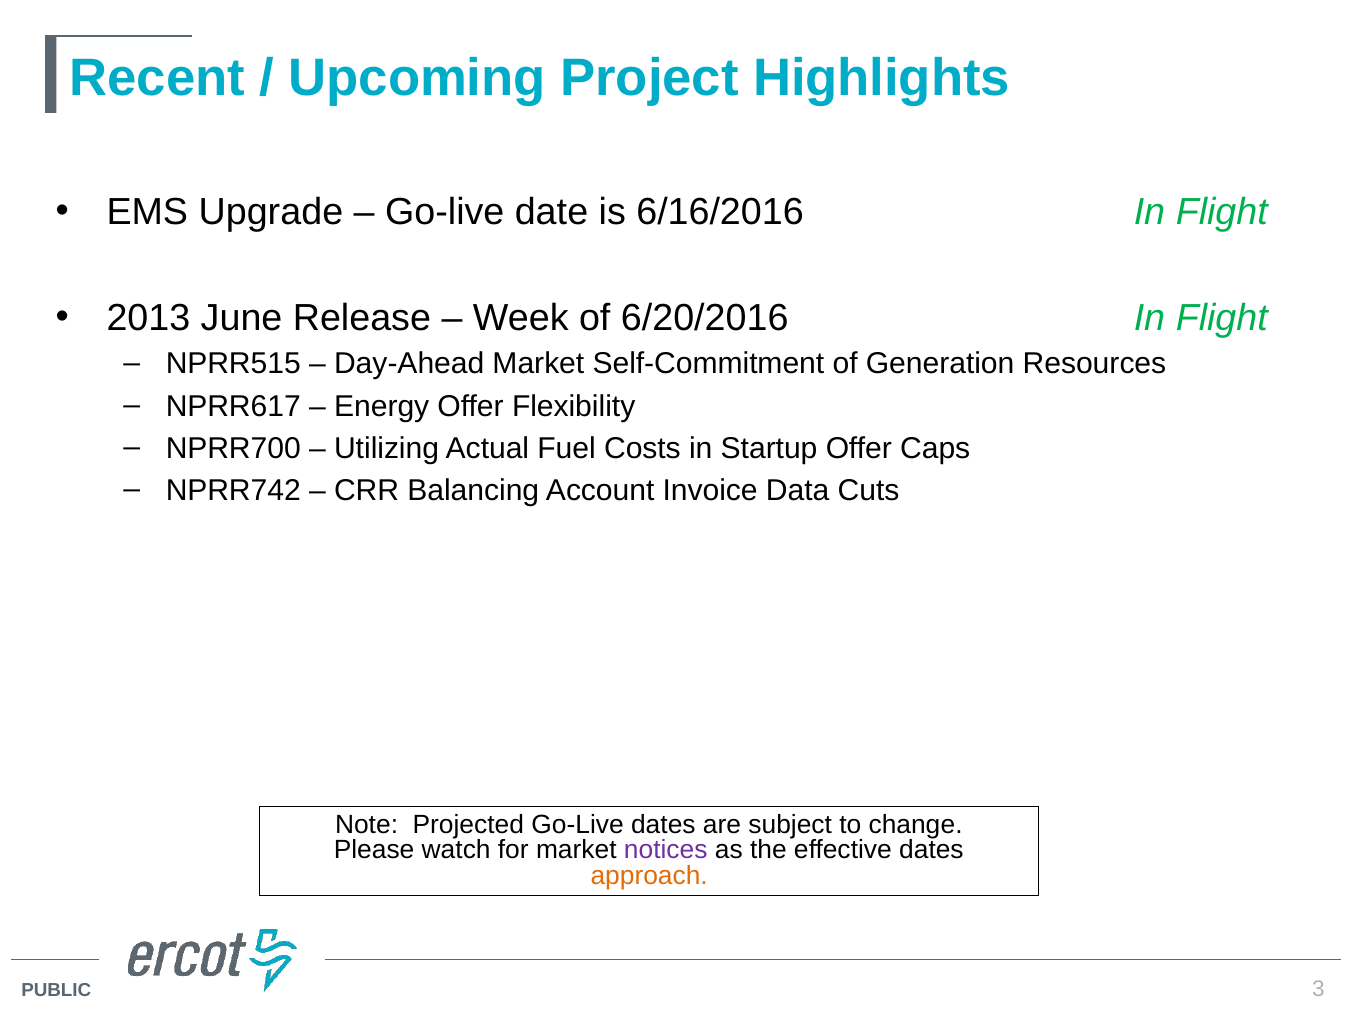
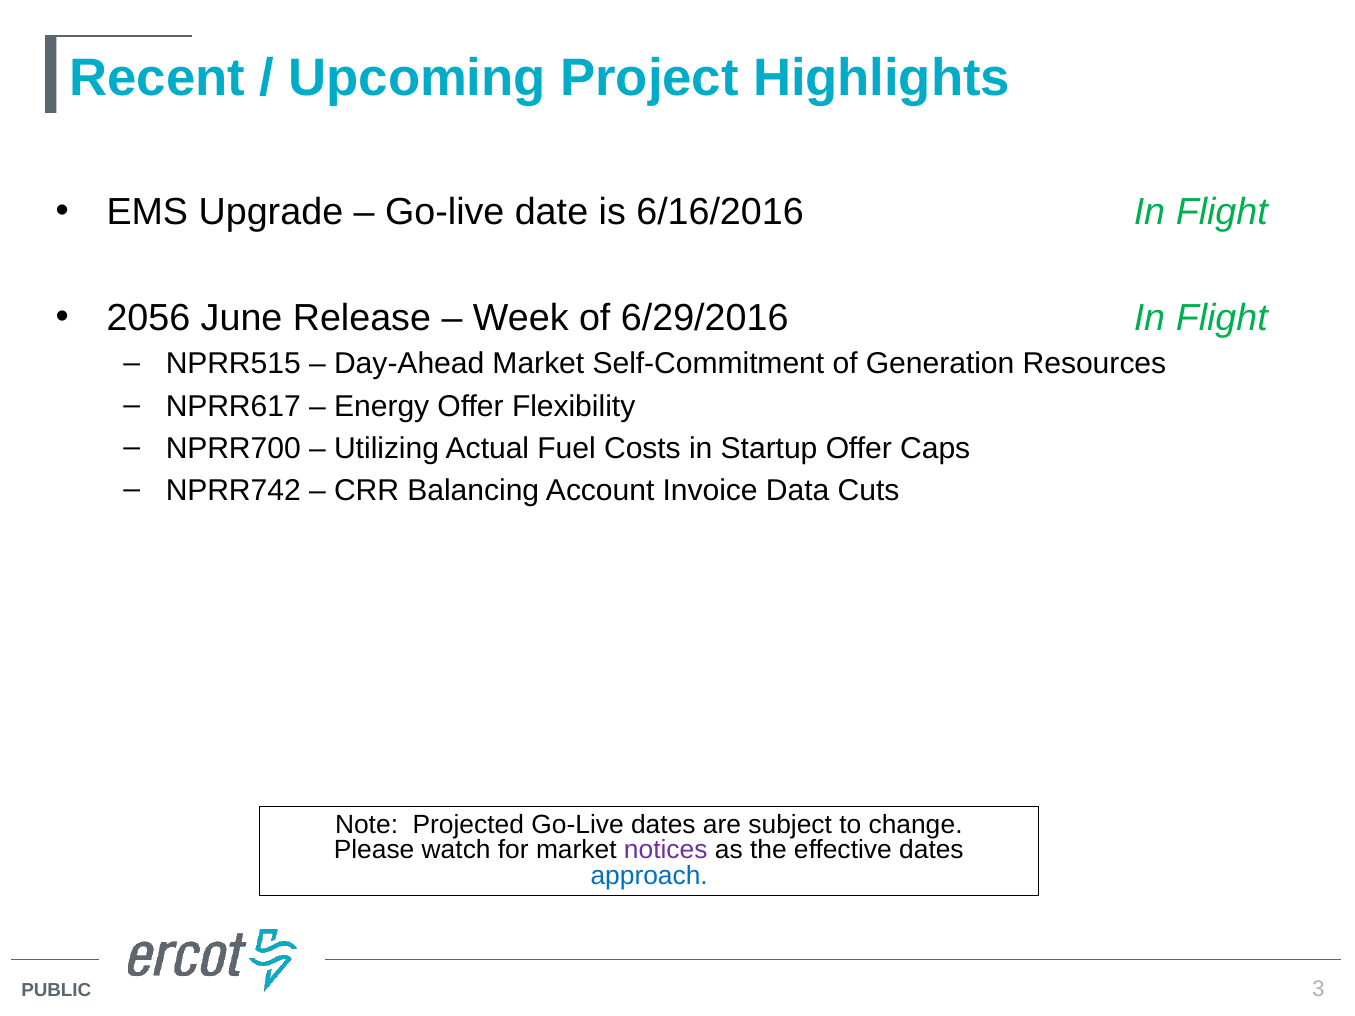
2013: 2013 -> 2056 (148, 318)
6/20/2016: 6/20/2016 -> 6/29/2016 (705, 318)
approach colour: orange -> blue (649, 876)
